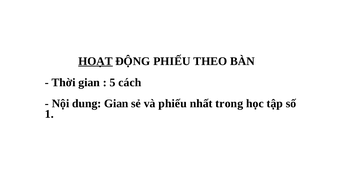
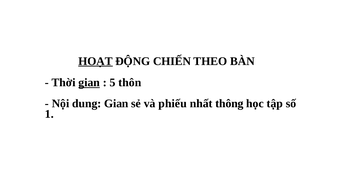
ĐỘNG PHIẾU: PHIẾU -> CHIẾN (172, 61)
gian underline: none -> present (89, 83)
cách: cách -> thôn (130, 83)
trong: trong -> thông (229, 103)
